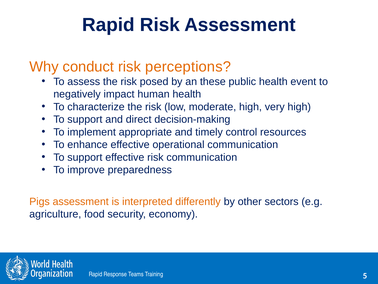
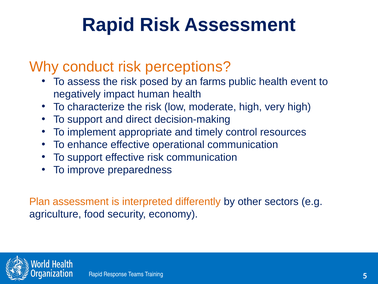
these: these -> farms (213, 81)
Pigs: Pigs -> Plan (40, 201)
